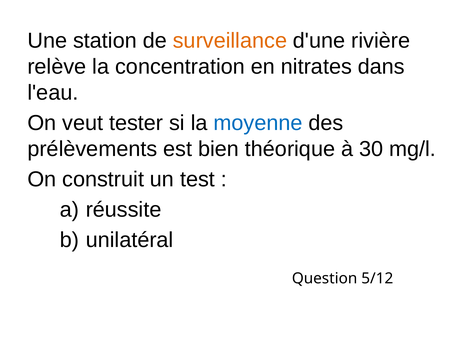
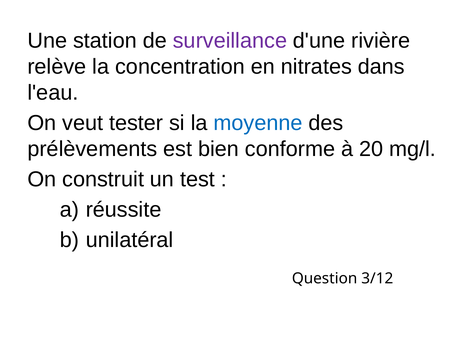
surveillance colour: orange -> purple (230, 41)
théorique: théorique -> conforme (290, 149)
30: 30 -> 20 (371, 149)
5/12: 5/12 -> 3/12 (377, 279)
